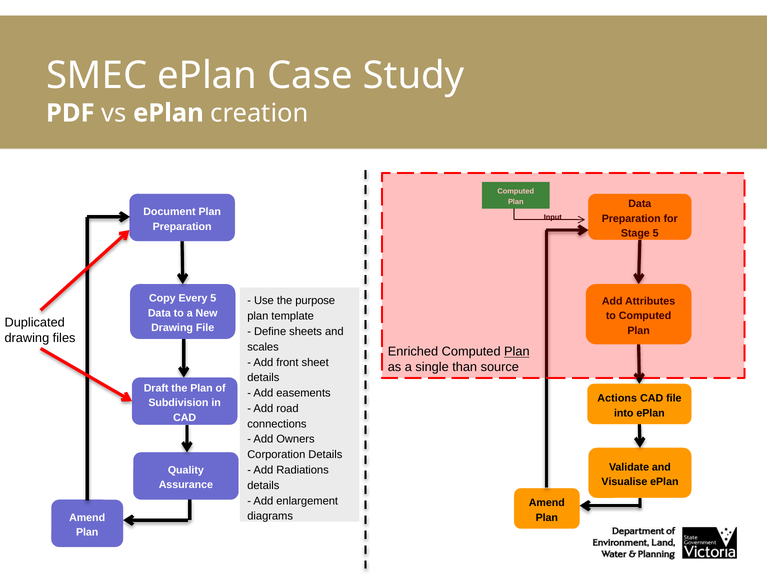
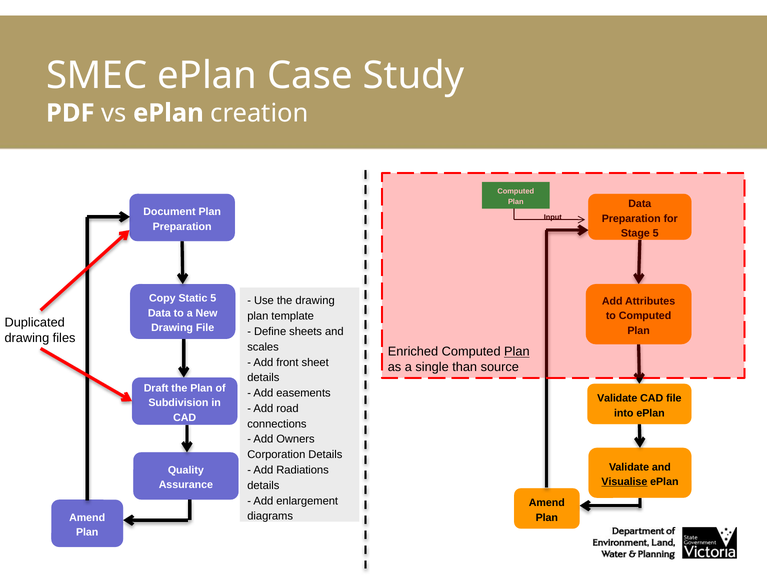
Every: Every -> Static (193, 299)
the purpose: purpose -> drawing (315, 301)
Actions: Actions -> Validate (617, 398)
Visualise underline: none -> present (624, 482)
